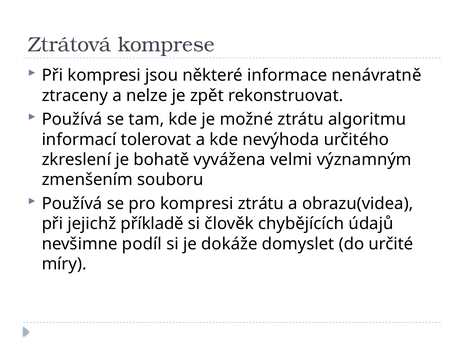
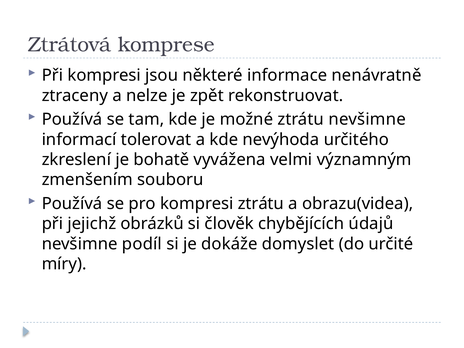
ztrátu algoritmu: algoritmu -> nevšimne (367, 119)
příkladě: příkladě -> obrázků (152, 224)
